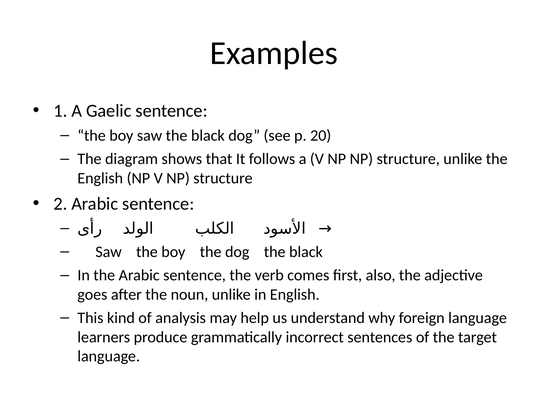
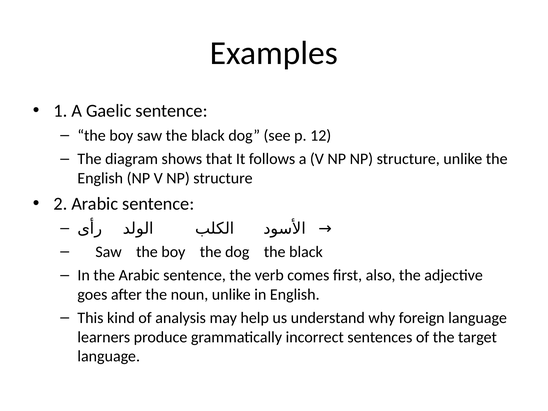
20: 20 -> 12 (321, 136)
